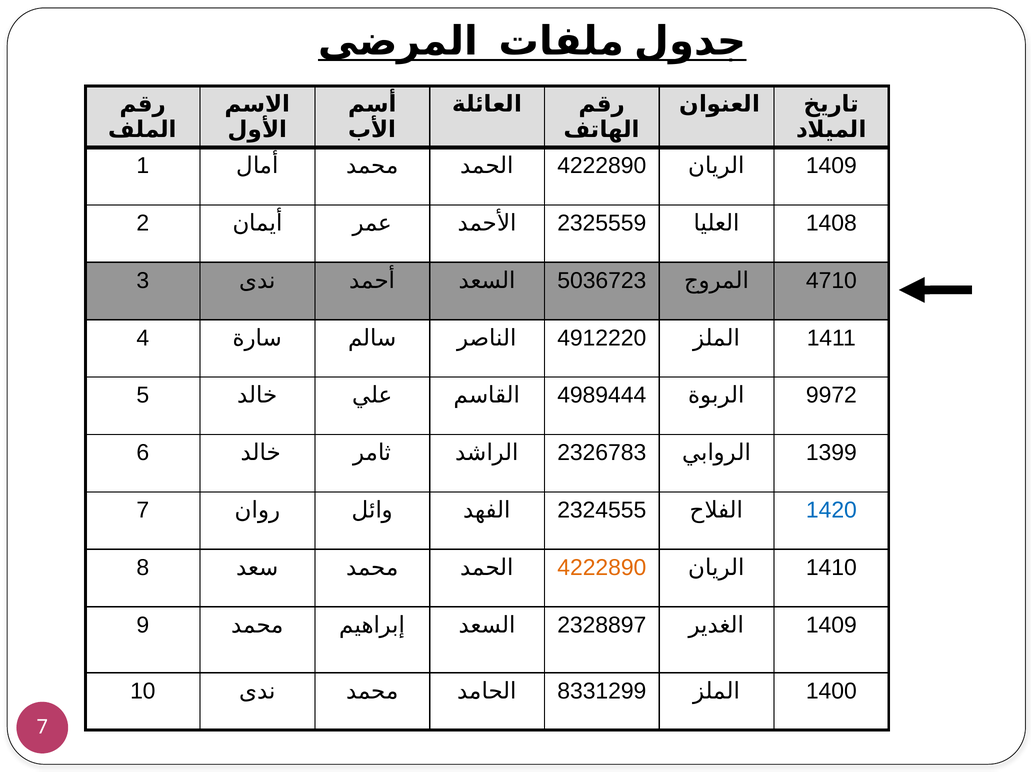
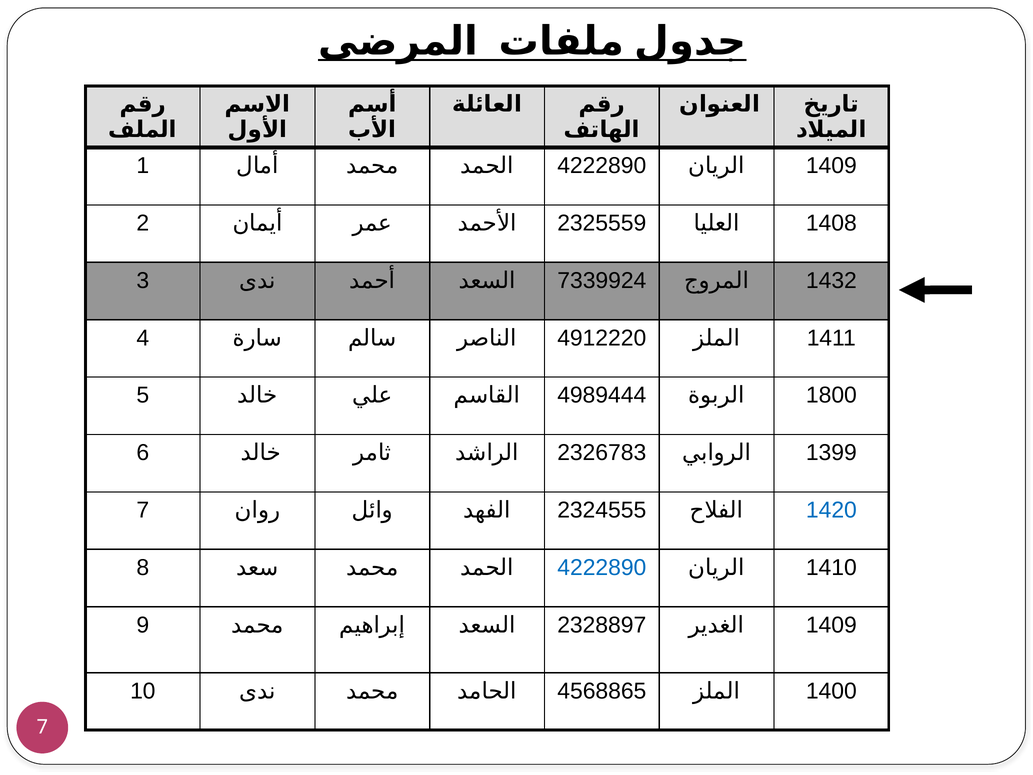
5036723: 5036723 -> 7339924 (602, 280)
4710: 4710 -> 1432 (831, 280)
9972: 9972 -> 1800 (831, 395)
4222890 colour: orange -> blue (602, 567)
8331299: 8331299 -> 4568865 (602, 691)
